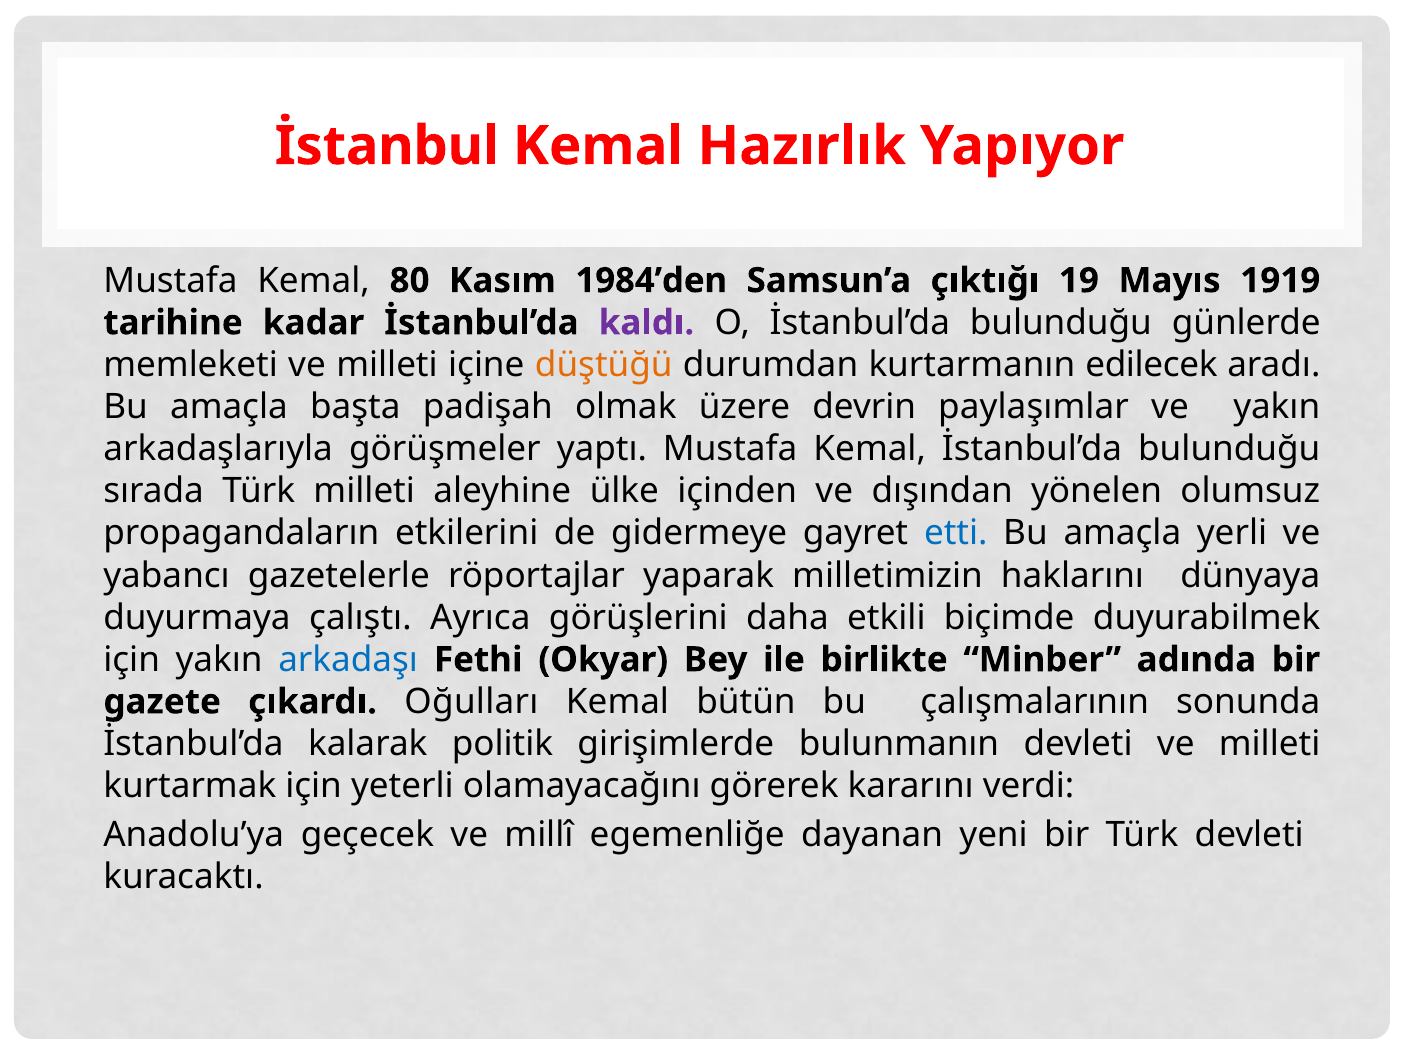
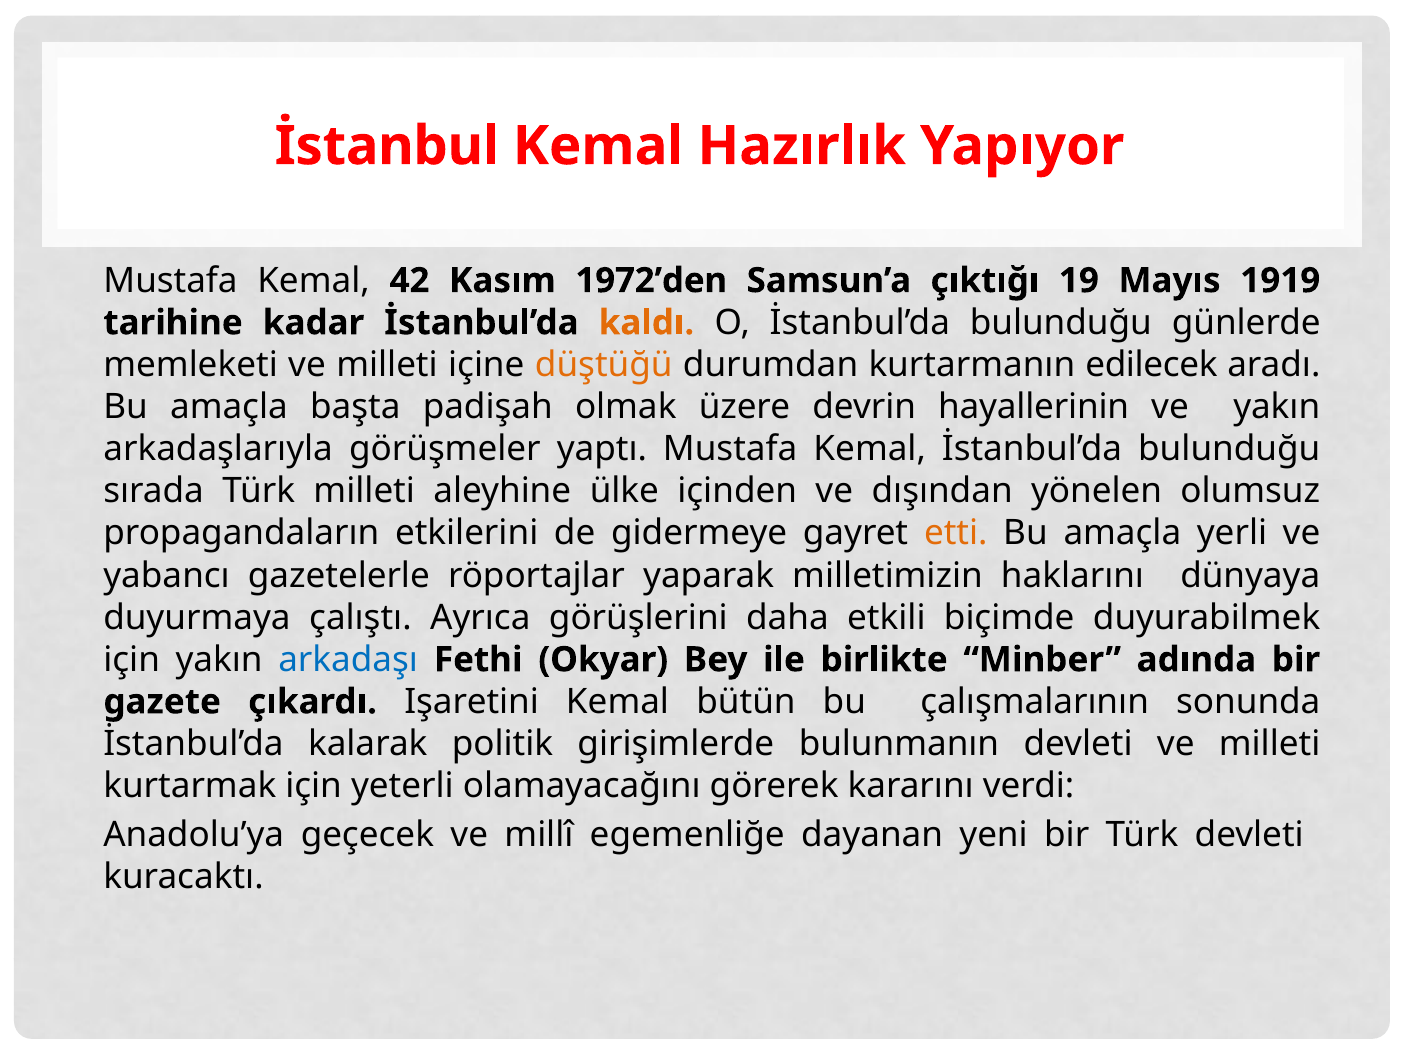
80: 80 -> 42 (410, 281)
1984’den: 1984’den -> 1972’den (651, 281)
kaldı colour: purple -> orange (646, 323)
paylaşımlar: paylaşımlar -> hayallerinin (1034, 407)
etti colour: blue -> orange (956, 533)
Oğulları: Oğulları -> Işaretini (472, 702)
